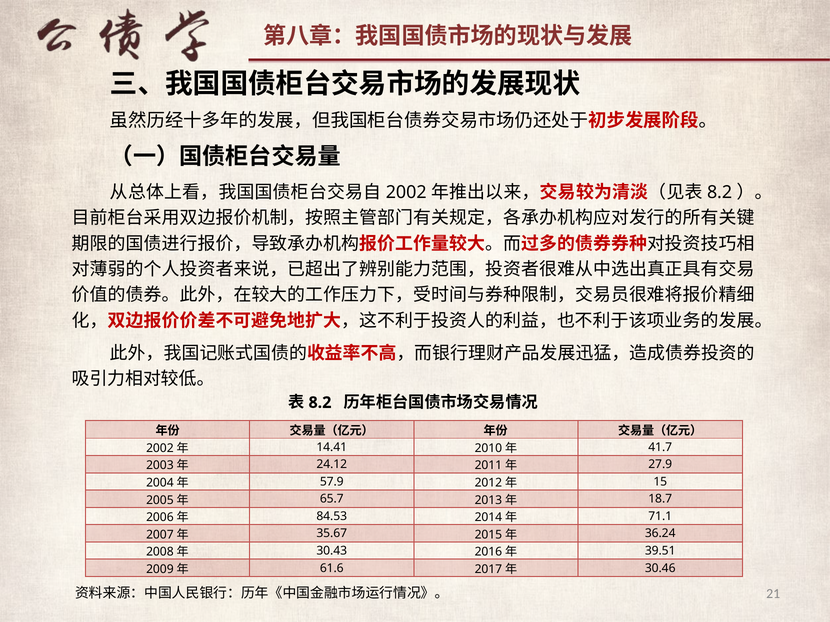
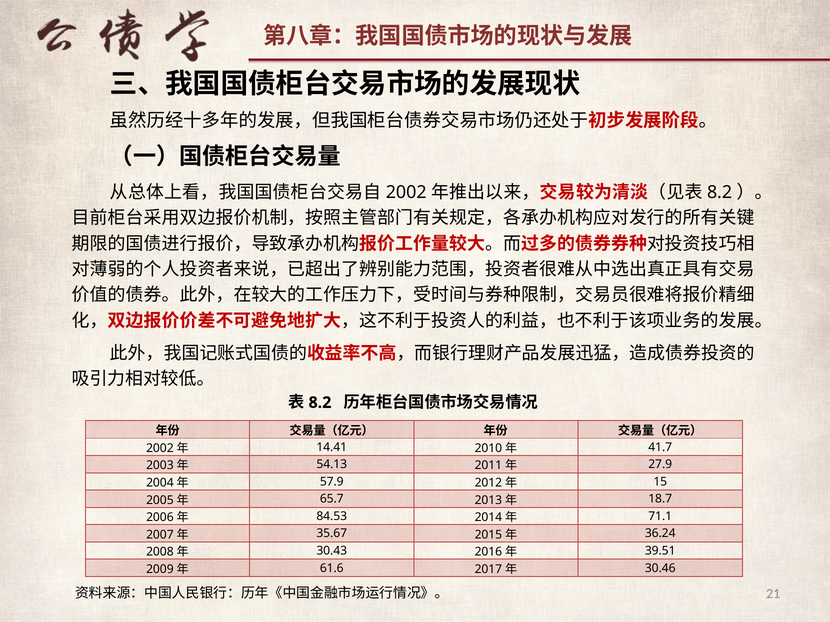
24.12: 24.12 -> 54.13 (332, 465)
